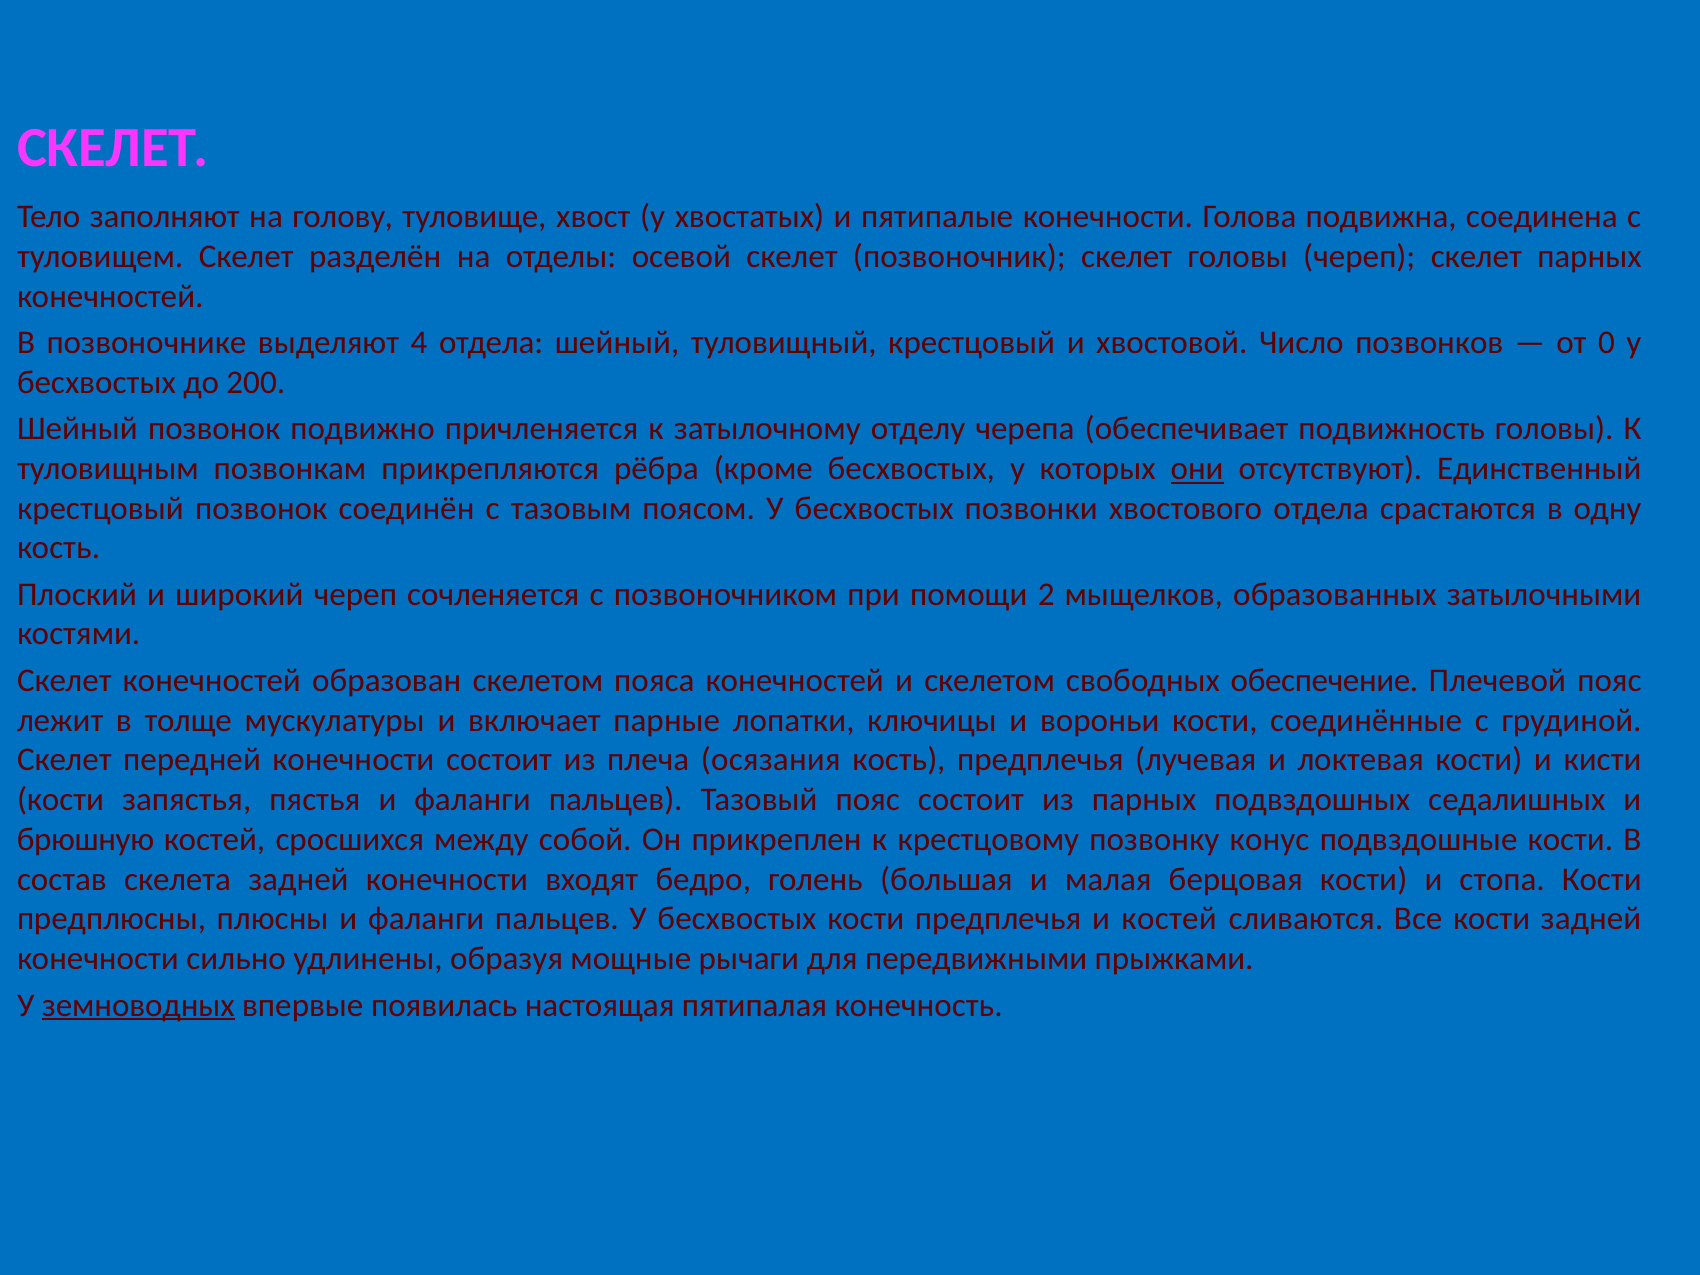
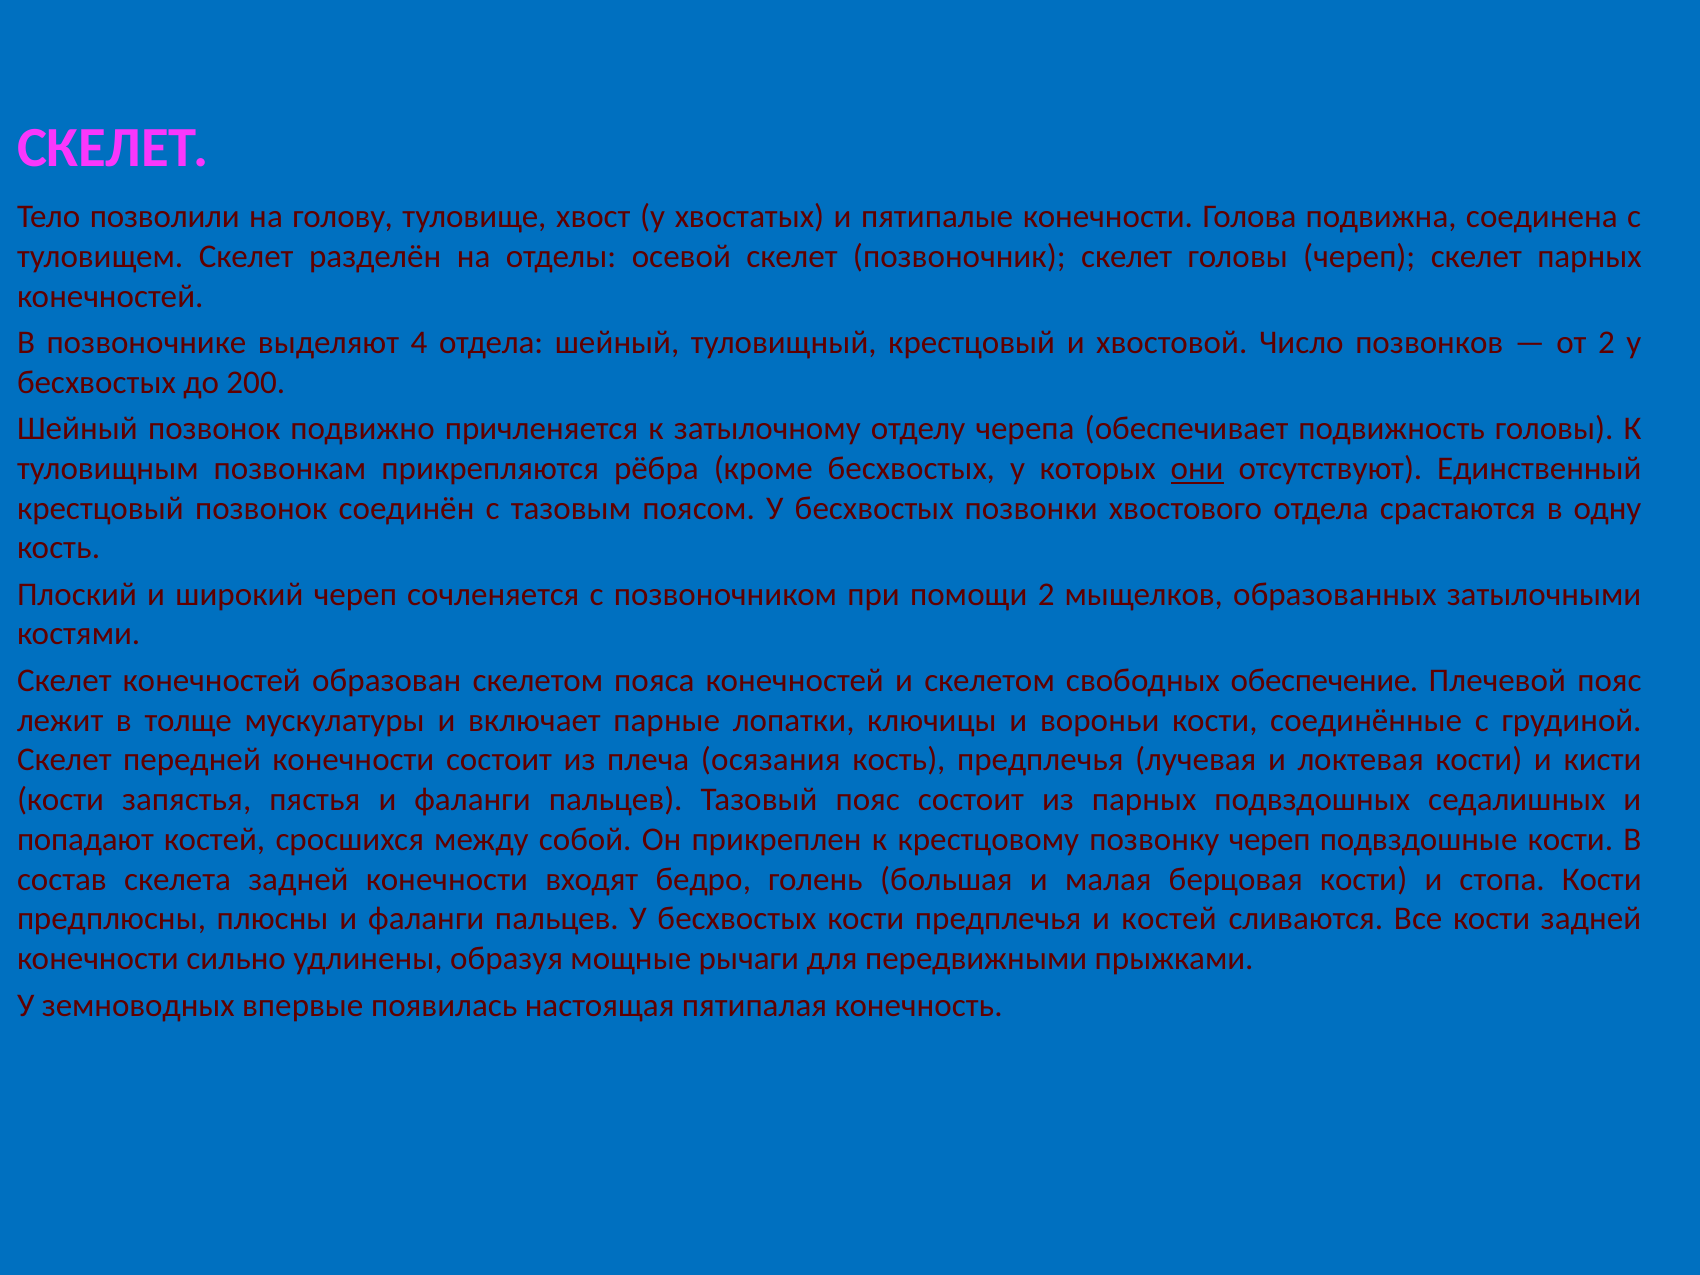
заполняют: заполняют -> позволили (165, 217)
от 0: 0 -> 2 (1607, 343)
брюшную: брюшную -> попадают (85, 839)
позвонку конус: конус -> череп (1270, 839)
земноводных underline: present -> none (138, 1005)
